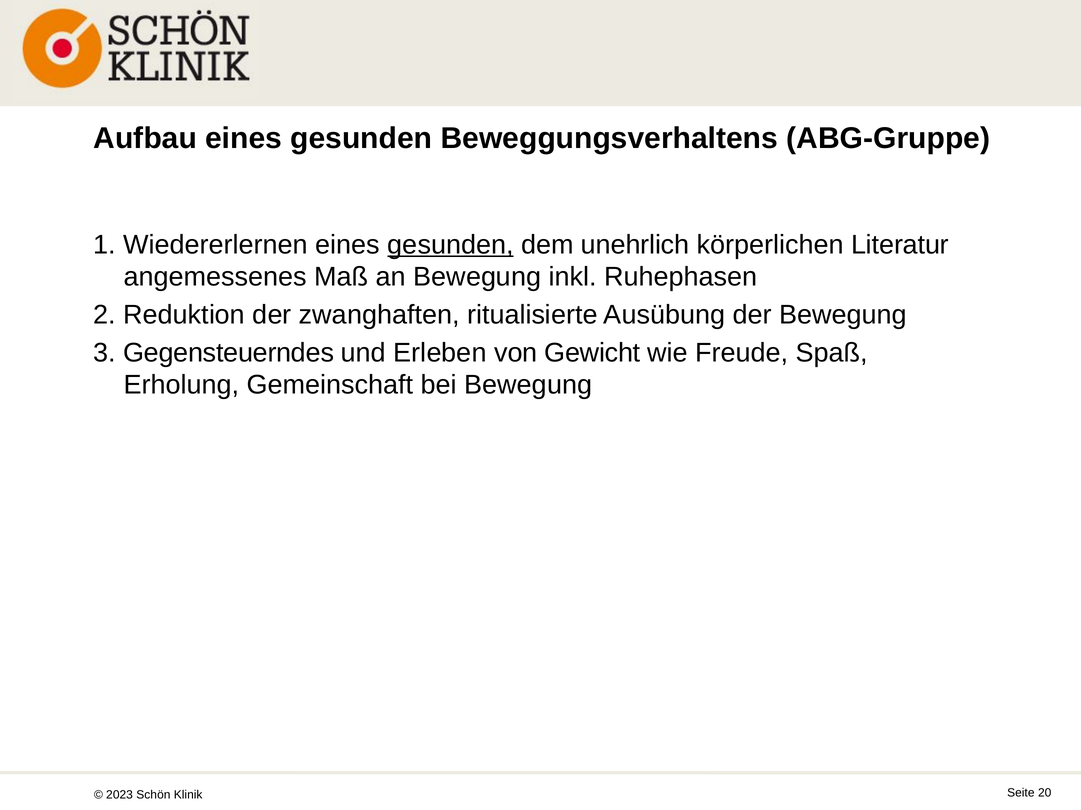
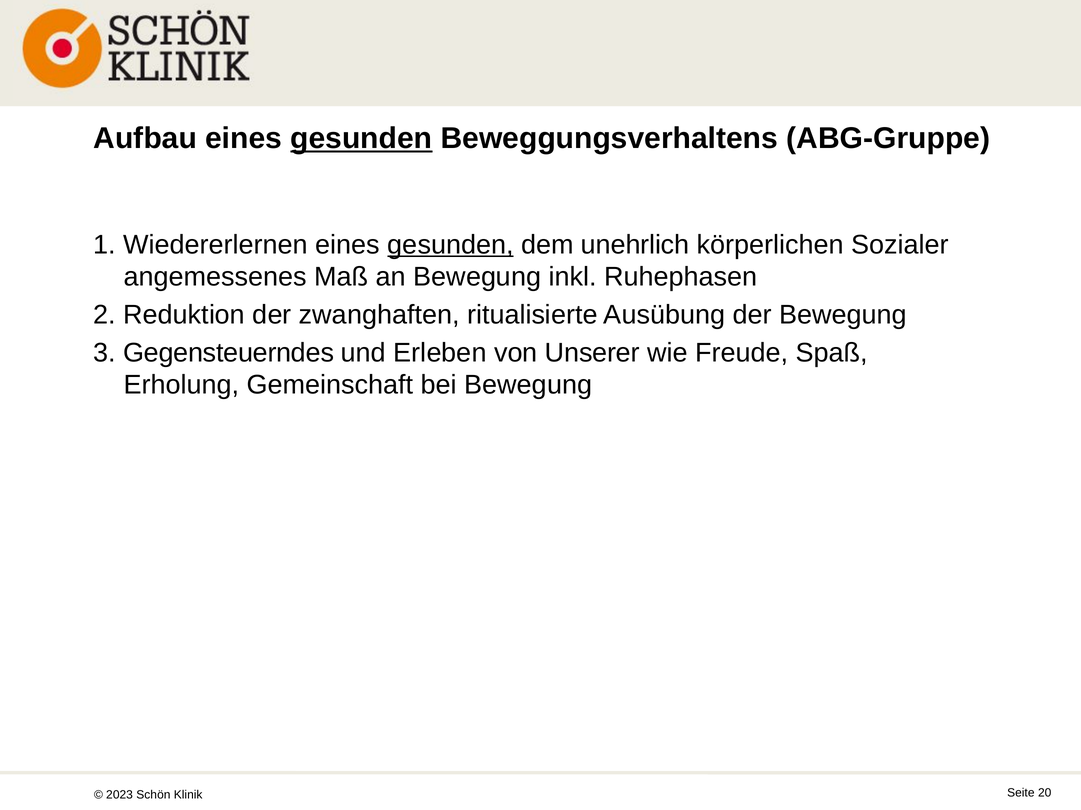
gesunden underline: none -> present (361, 139)
Literatur: Literatur -> Sozialer (900, 245)
Gewicht: Gewicht -> Unserer (592, 353)
